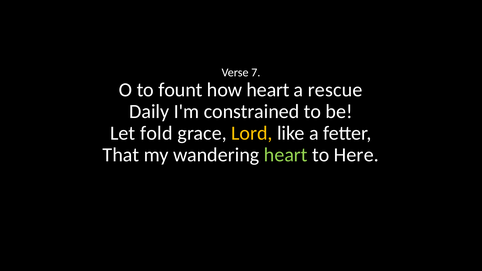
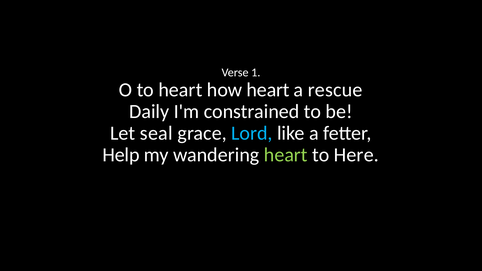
7: 7 -> 1 (256, 73)
to fount: fount -> heart (180, 90)
fold: fold -> seal (156, 133)
Lord colour: yellow -> light blue (252, 133)
That: That -> Help (121, 155)
